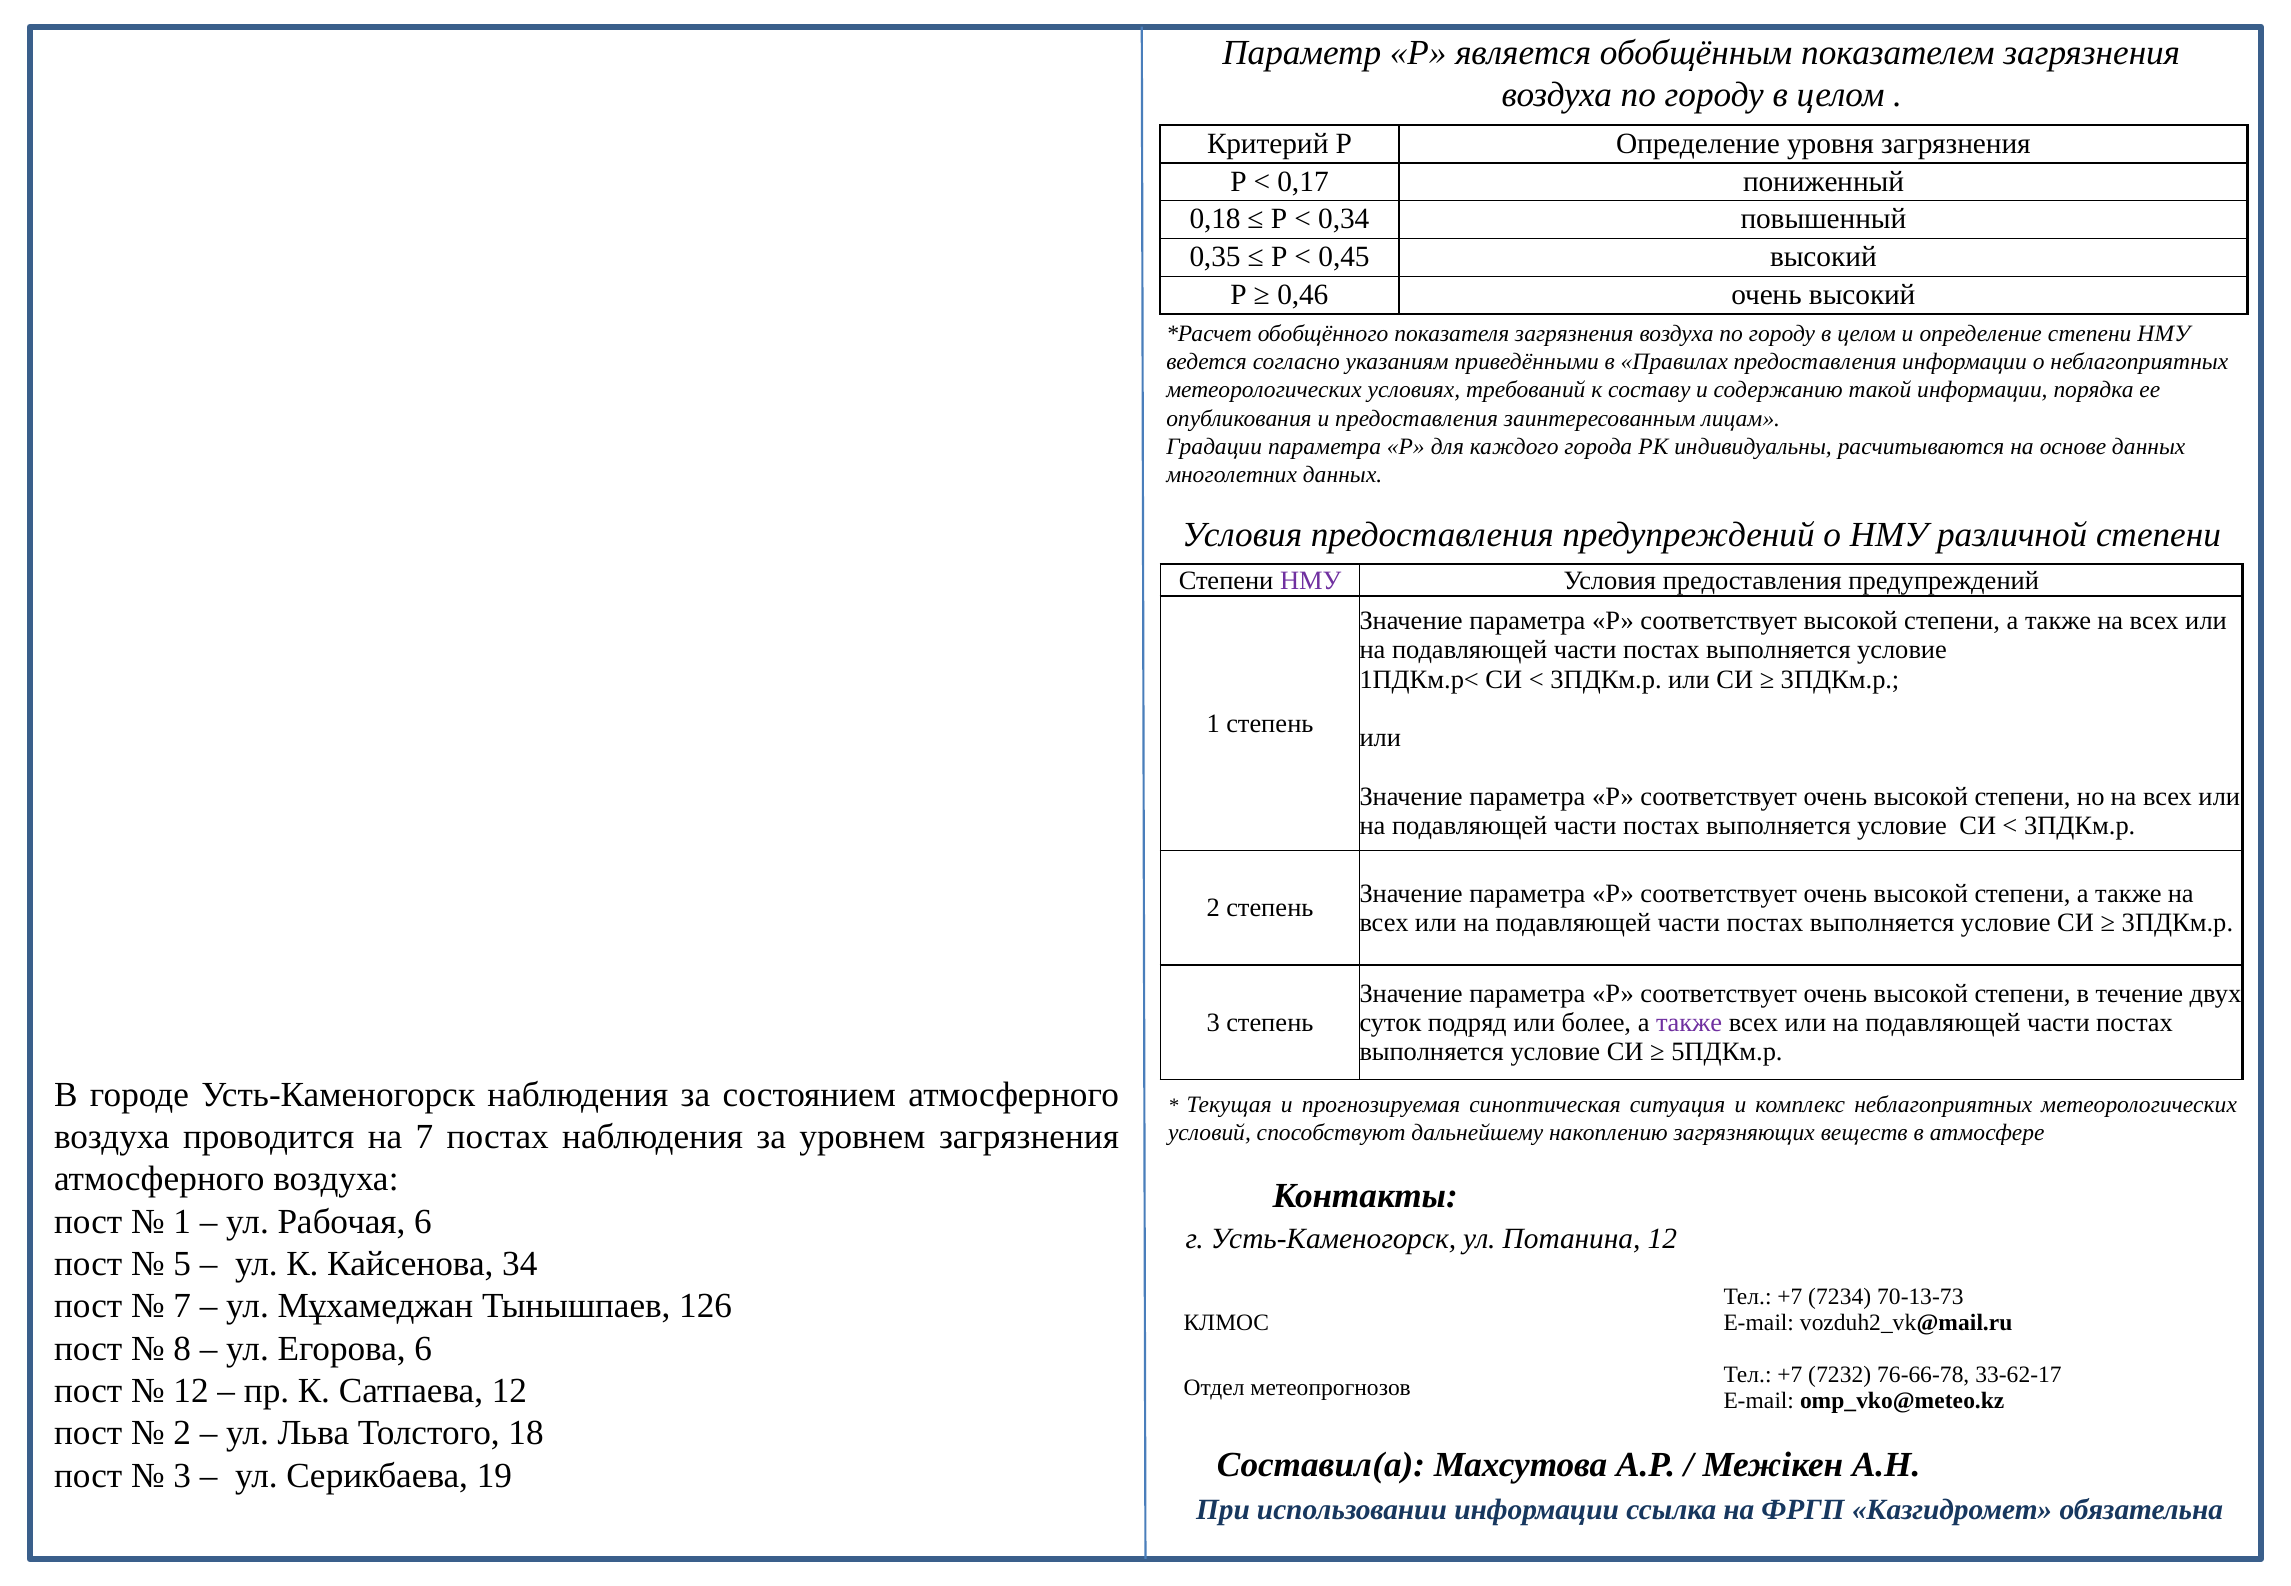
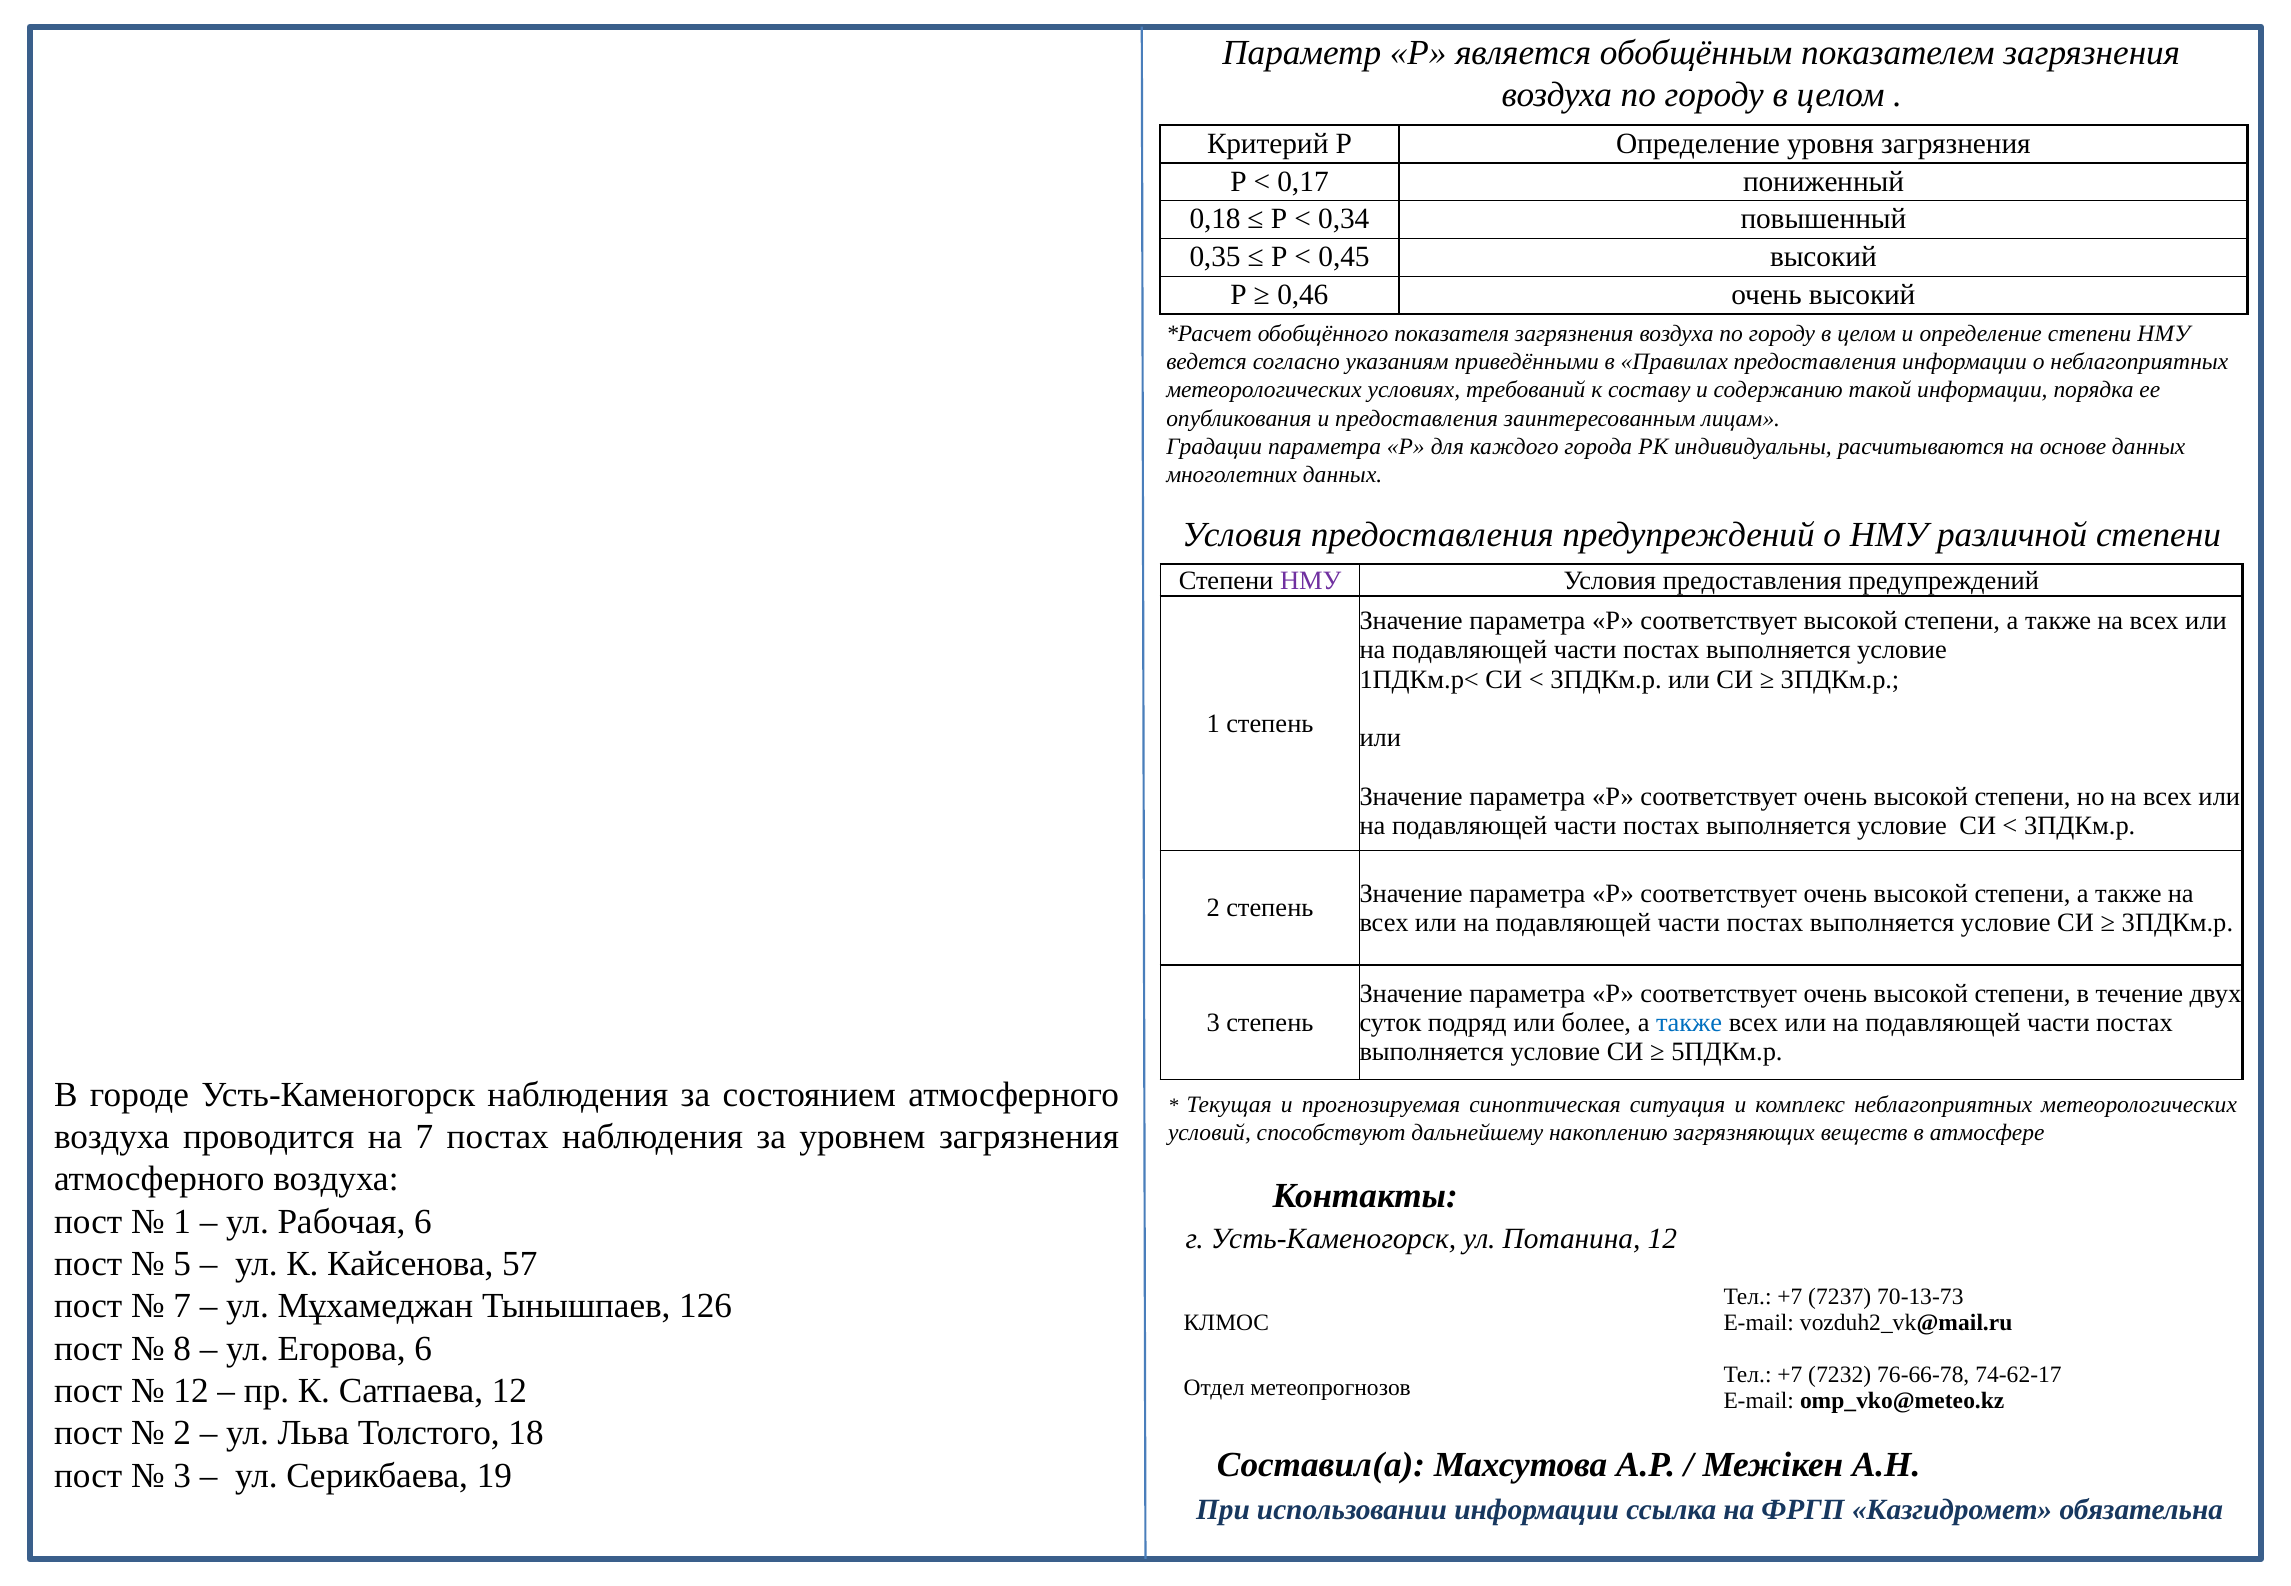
также colour: purple -> blue (1689, 1023)
34: 34 -> 57 (520, 1264)
7234: 7234 -> 7237 (1840, 1297)
33-62-17: 33-62-17 -> 74-62-17 (2019, 1374)
